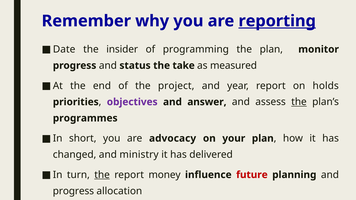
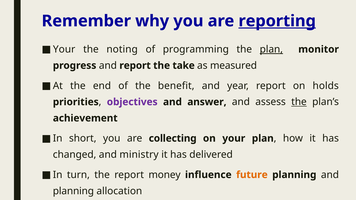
Date: Date -> Your (64, 49)
insider: insider -> noting (122, 49)
plan underline: none -> present (271, 49)
and status: status -> report (135, 66)
project: project -> benefit (176, 86)
programmes: programmes -> achievement (85, 118)
advocacy: advocacy -> collecting (173, 139)
the underline: present -> none (102, 175)
future colour: red -> orange (252, 175)
progress: progress -> planning (73, 191)
